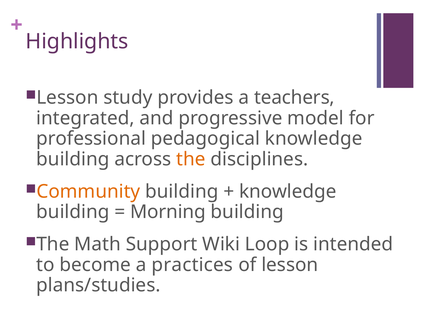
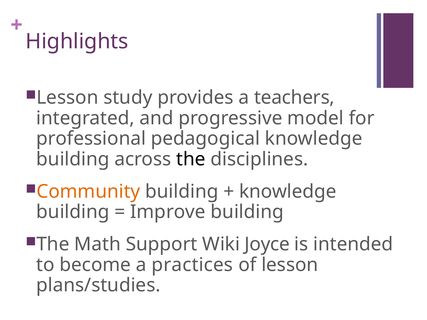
the colour: orange -> black (191, 159)
Morning: Morning -> Improve (168, 212)
Loop: Loop -> Joyce (267, 244)
